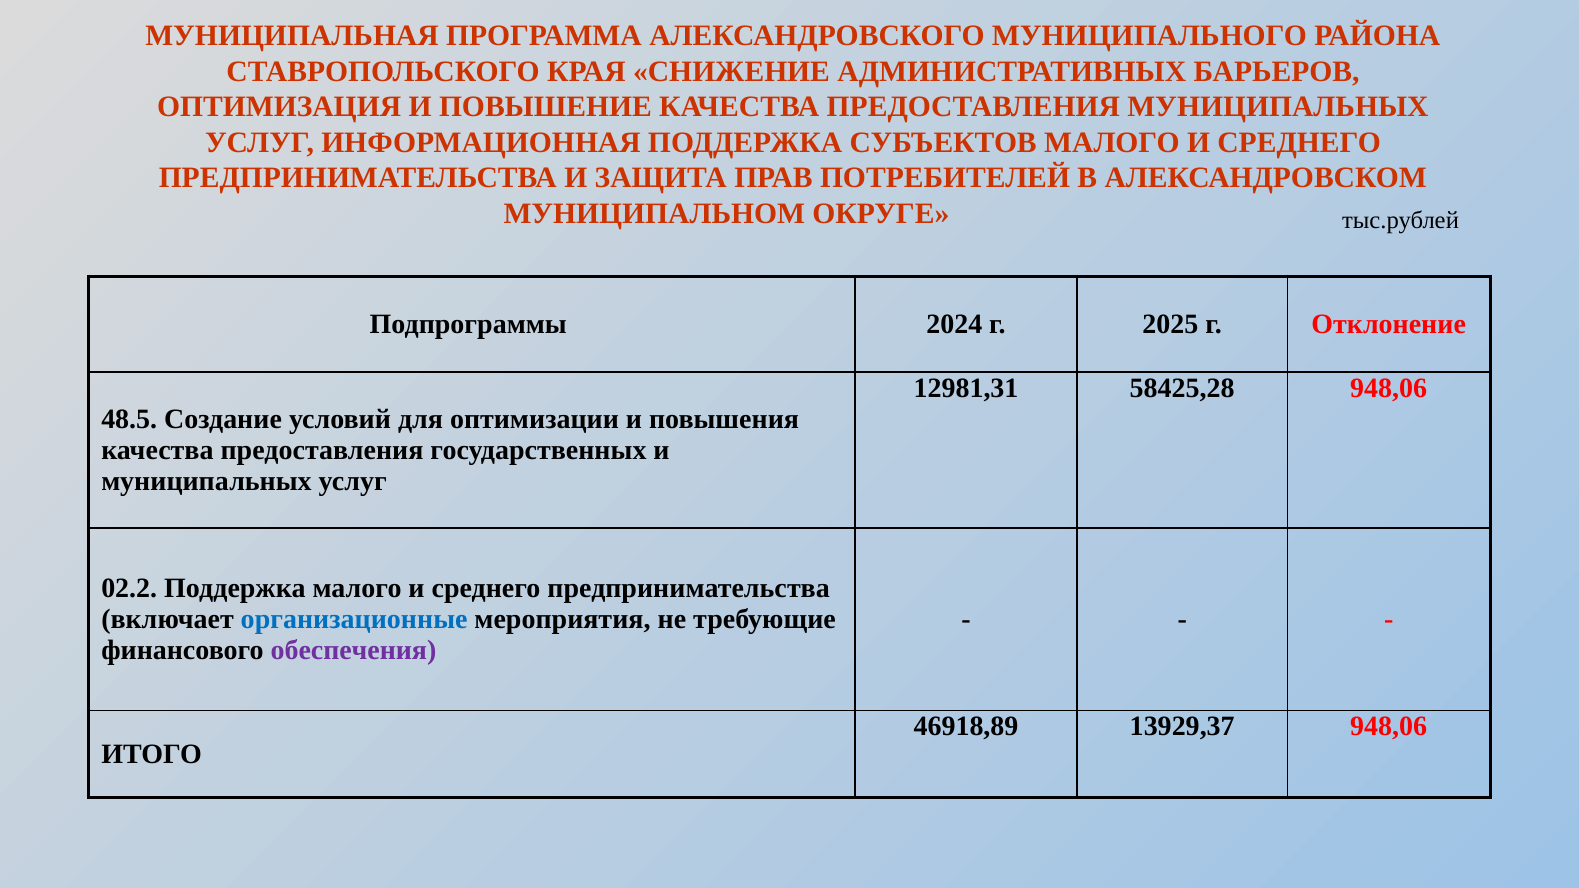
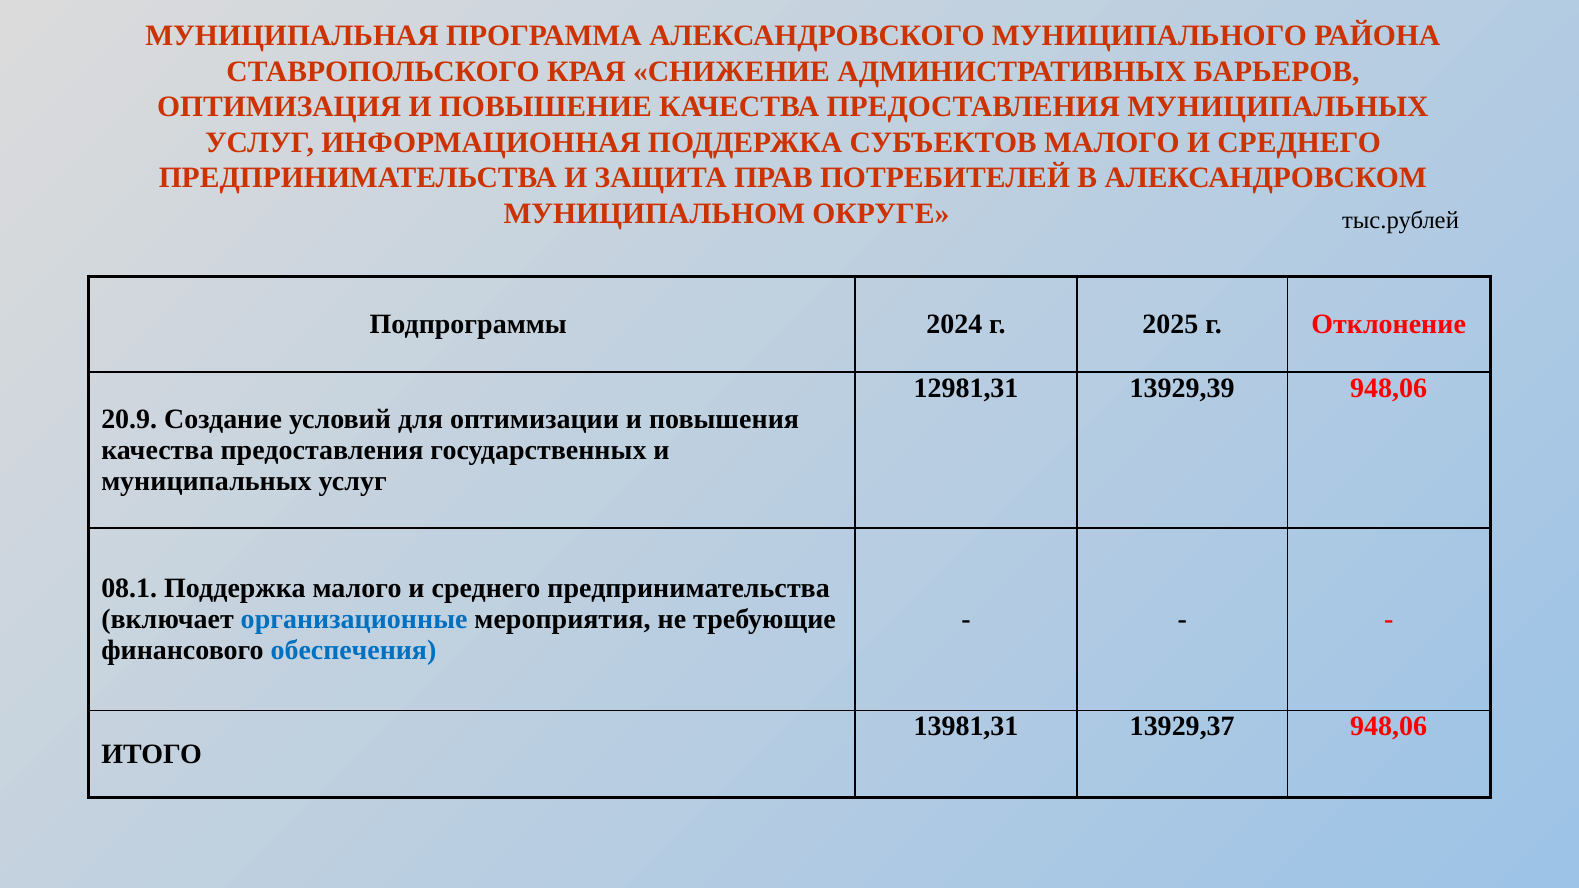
58425,28: 58425,28 -> 13929,39 (1182, 388)
48.5: 48.5 -> 20.9 (129, 419)
02.2: 02.2 -> 08.1 (129, 588)
обеспечения colour: purple -> blue (354, 651)
46918,89: 46918,89 -> 13981,31 (966, 726)
